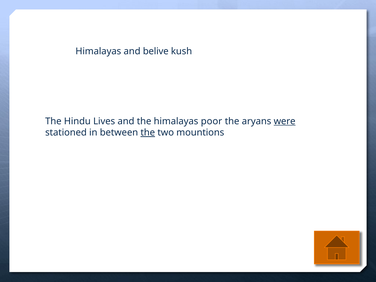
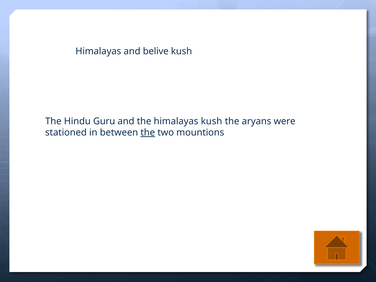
Lives: Lives -> Guru (104, 121)
himalayas poor: poor -> kush (212, 121)
were underline: present -> none (285, 121)
